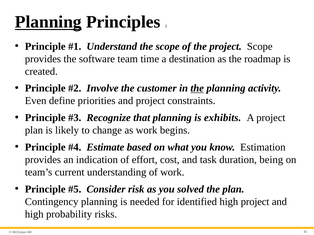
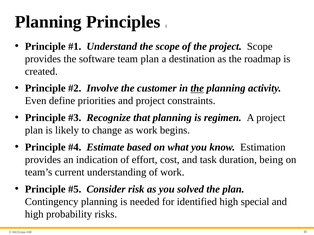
Planning underline: present -> none (48, 22)
team time: time -> plan (150, 59)
exhibits: exhibits -> regimen (223, 118)
high project: project -> special (255, 202)
